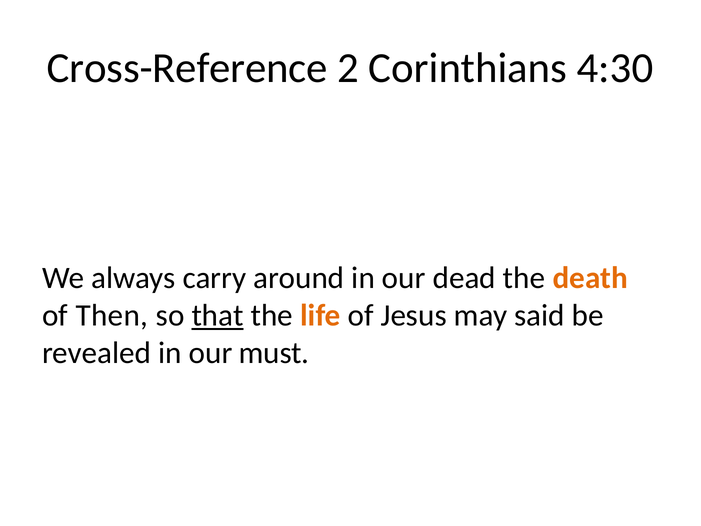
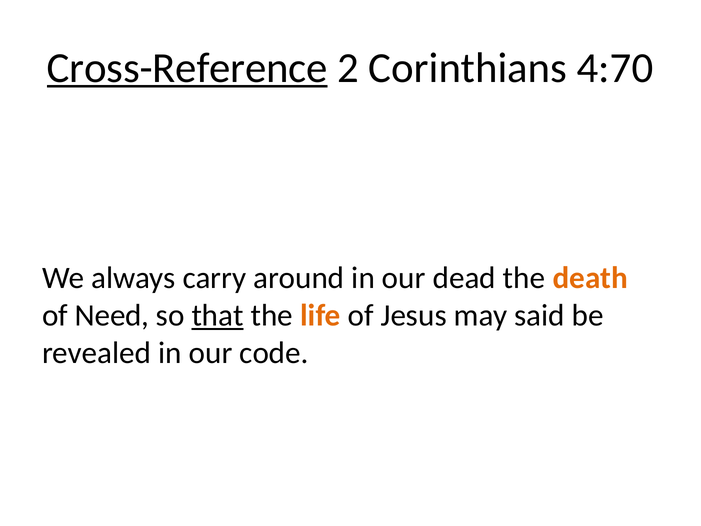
Cross-Reference underline: none -> present (187, 68)
4:30: 4:30 -> 4:70 (615, 68)
Then: Then -> Need (112, 315)
must: must -> code (274, 353)
